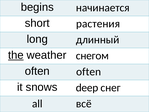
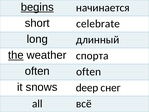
begins underline: none -> present (37, 7)
растения: растения -> celebrate (98, 24)
снегом: снегом -> спорта (92, 56)
